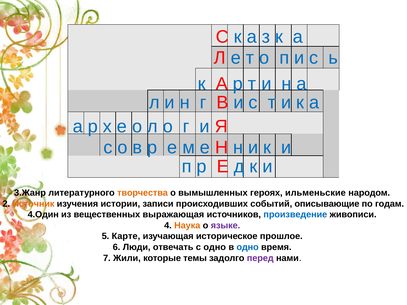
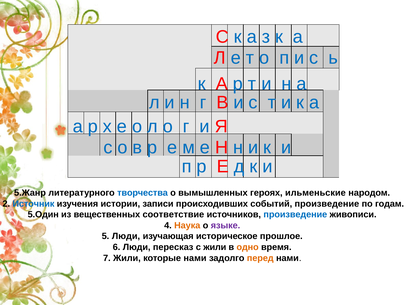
3.Жанр: 3.Жанр -> 5.Жанр (30, 193)
творчества colour: orange -> blue (143, 193)
Источник colour: orange -> blue (33, 204)
событий описывающие: описывающие -> произведение (327, 204)
4.Один: 4.Один -> 5.Один (43, 215)
выражающая: выражающая -> соответствие (173, 215)
5 Карте: Карте -> Люди (126, 237)
отвечать: отвечать -> пересказ (173, 247)
с одно: одно -> жили (215, 247)
одно colour: blue -> orange (248, 247)
которые темы: темы -> нами (195, 258)
перед colour: purple -> orange (260, 258)
